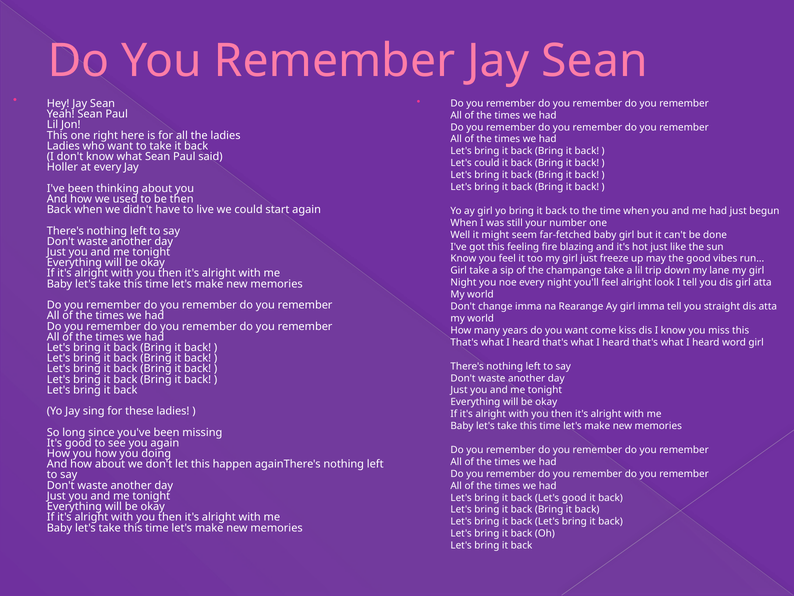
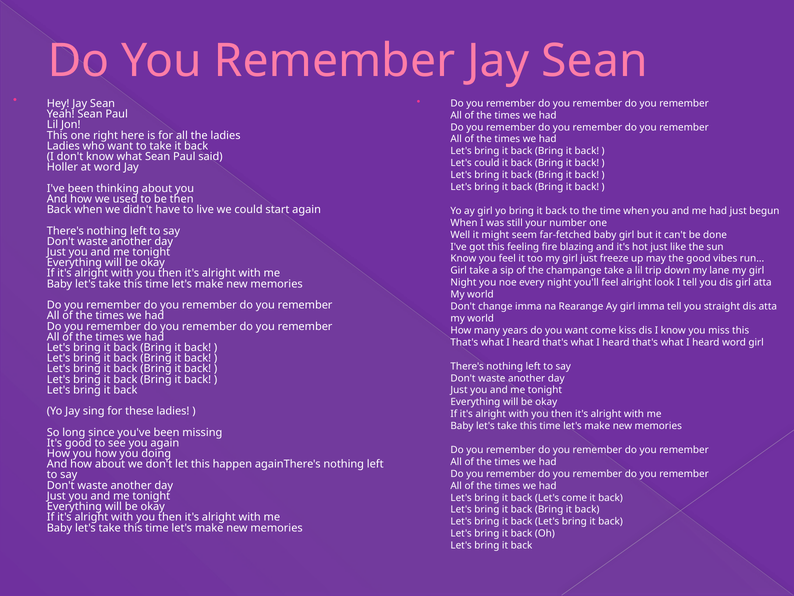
at every: every -> word (107, 167)
Let's good: good -> come (574, 497)
